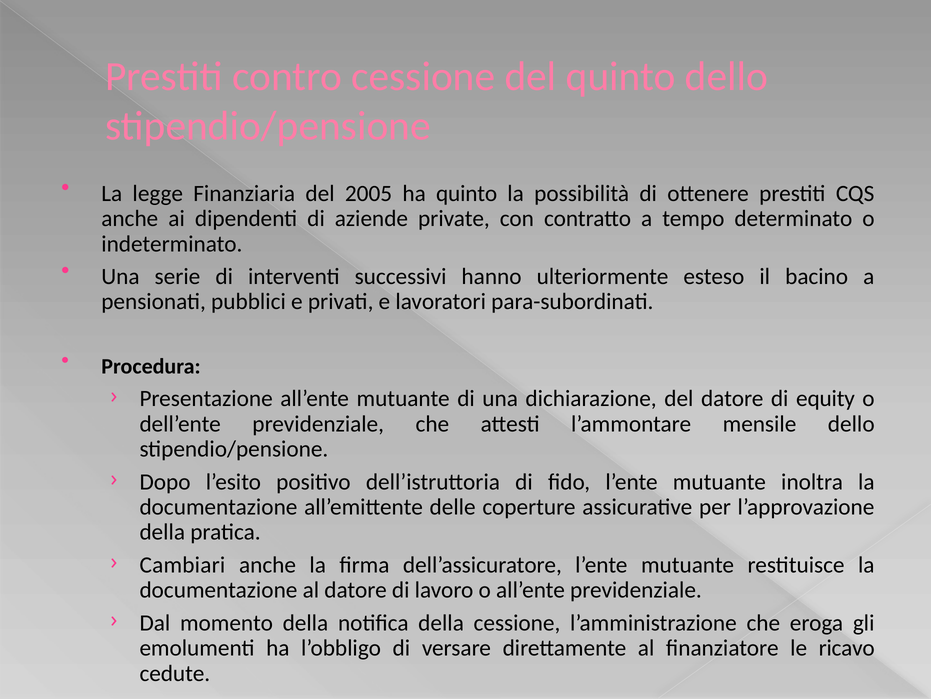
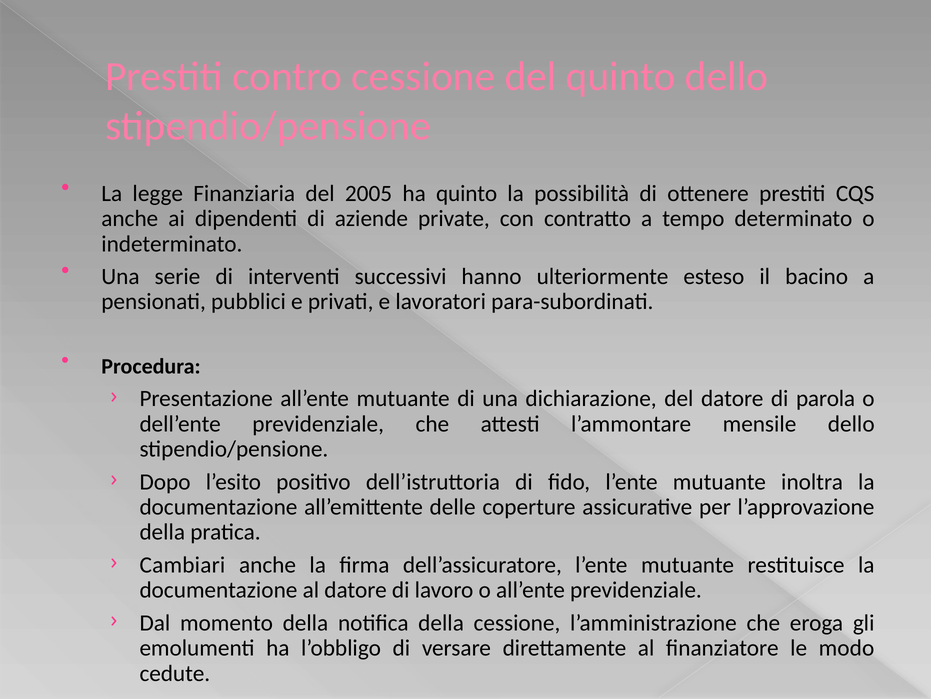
equity: equity -> parola (826, 398)
ricavo: ricavo -> modo (846, 648)
